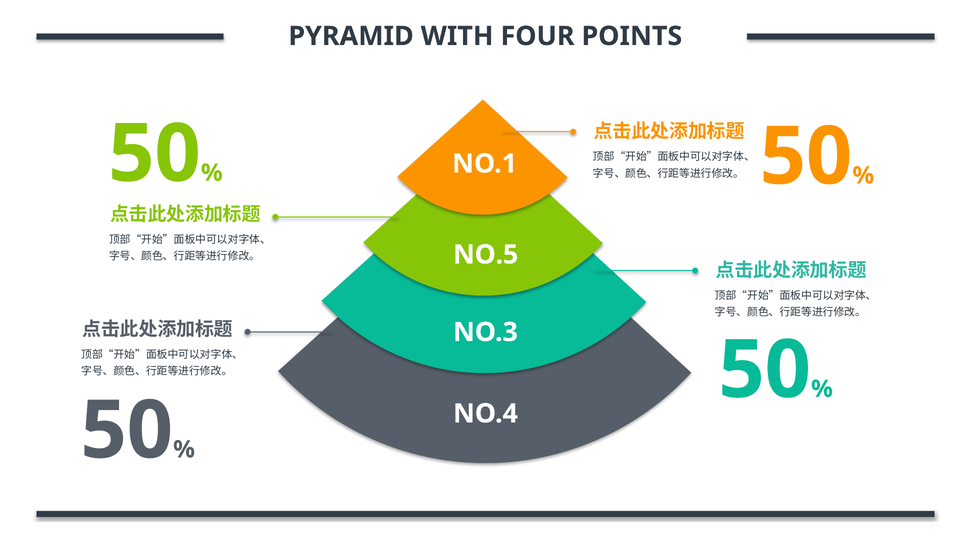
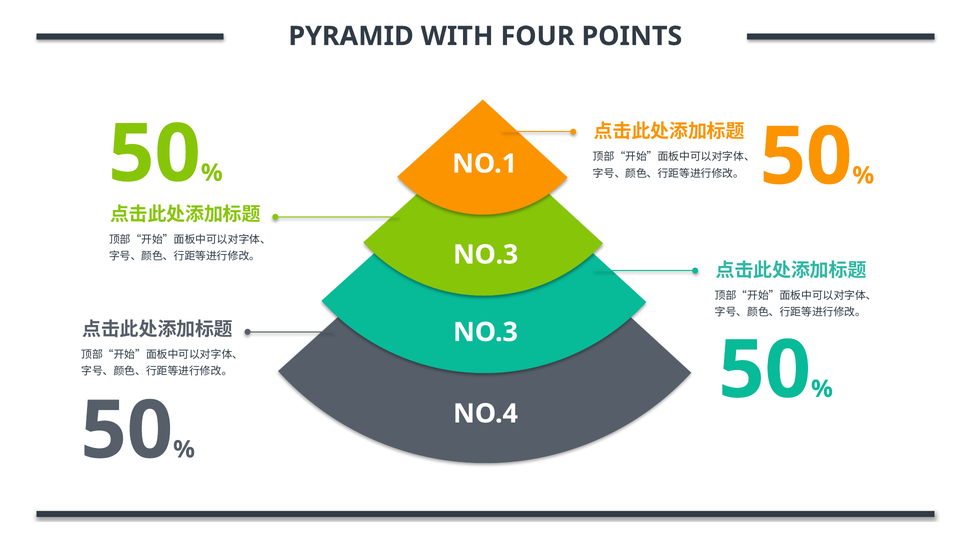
NO.5: NO.5 -> NO.3 (486, 255)
